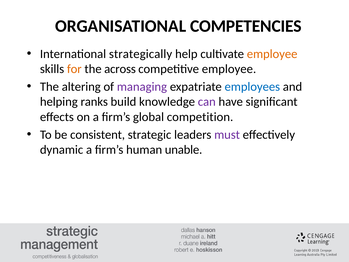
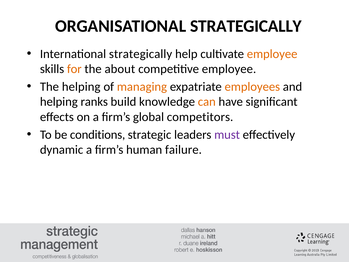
ORGANISATIONAL COMPETENCIES: COMPETENCIES -> STRATEGICALLY (246, 26)
across: across -> about (120, 69)
The altering: altering -> helping (81, 87)
managing colour: purple -> orange (142, 87)
employees colour: blue -> orange (252, 87)
can colour: purple -> orange (207, 102)
competition: competition -> competitors (200, 117)
consistent: consistent -> conditions (98, 134)
unable: unable -> failure (183, 150)
